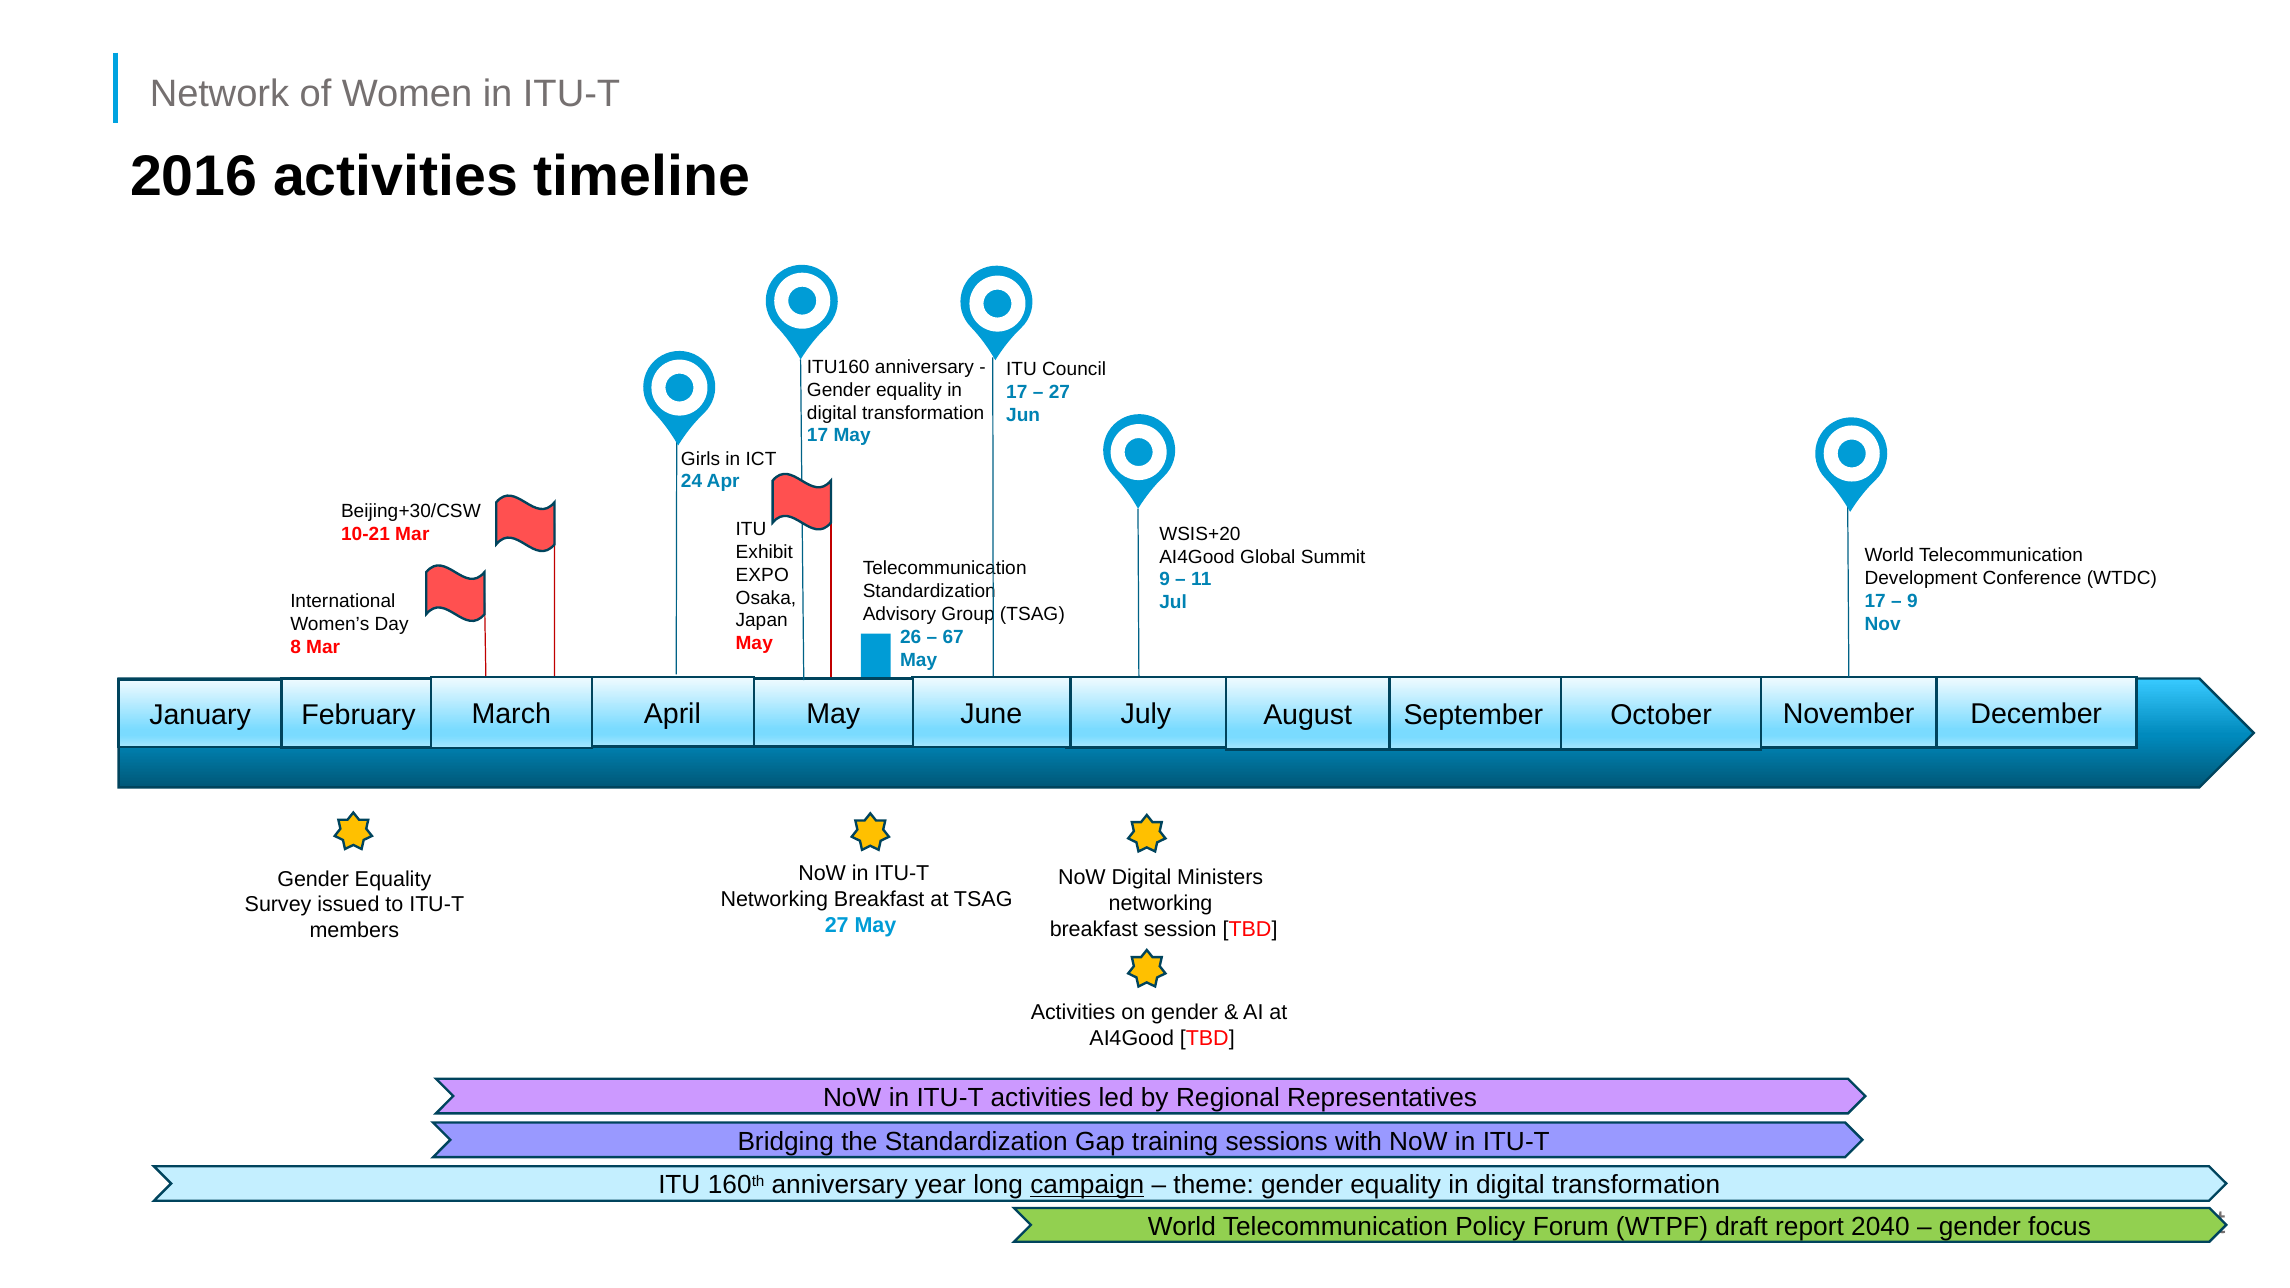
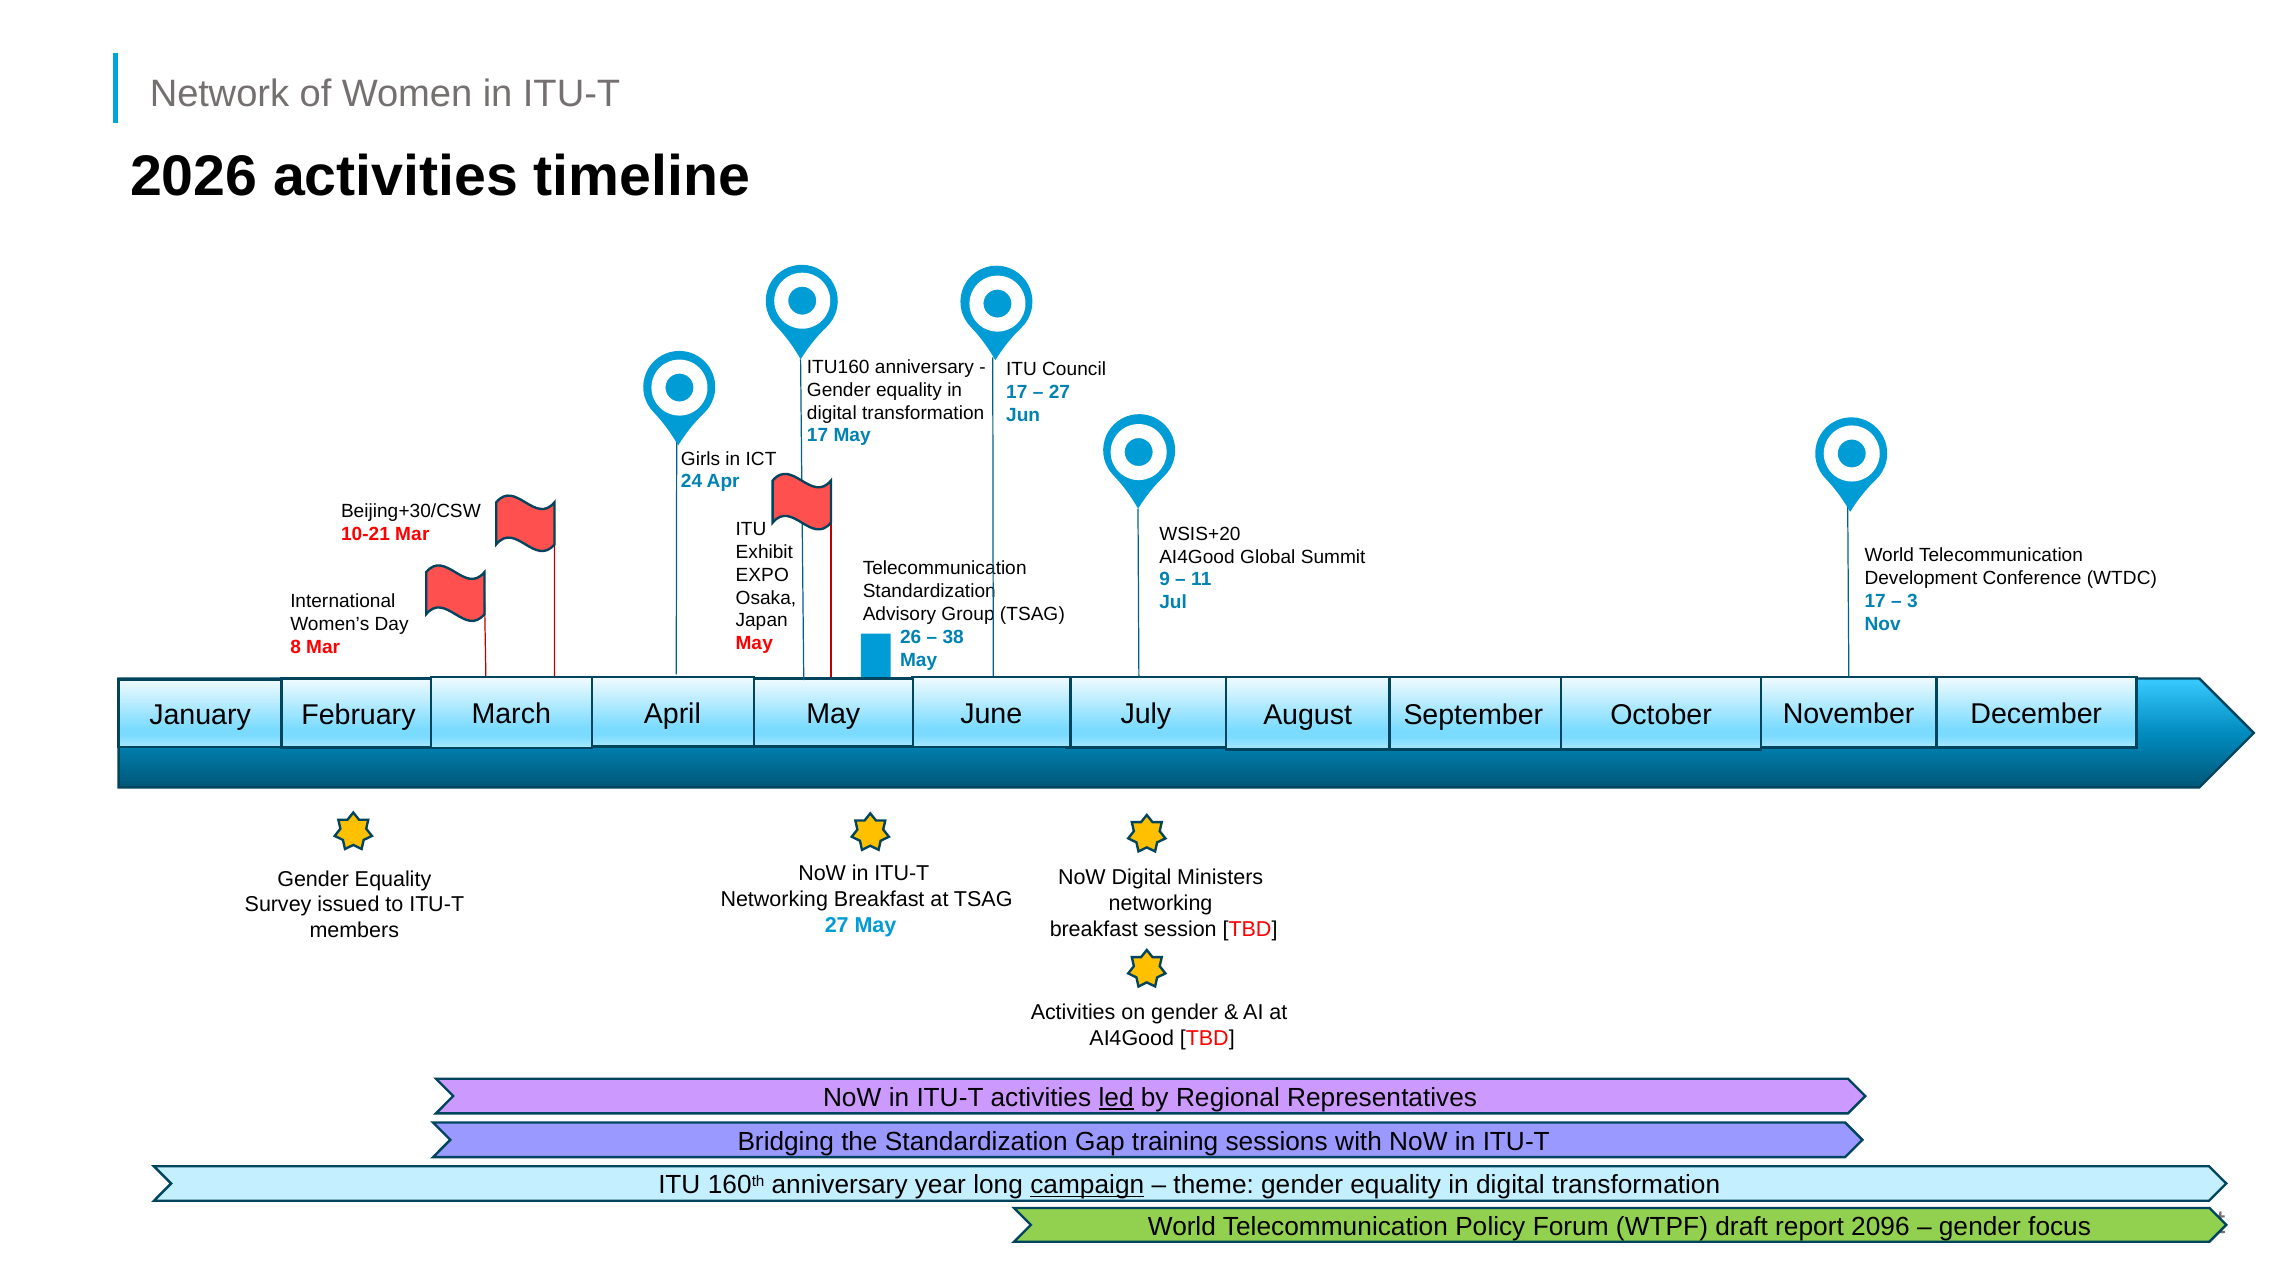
2016: 2016 -> 2026 (194, 177)
9: 9 -> 3 (1912, 601)
67: 67 -> 38 (953, 637)
led underline: none -> present (1116, 1098)
2040: 2040 -> 2096 (1880, 1227)
